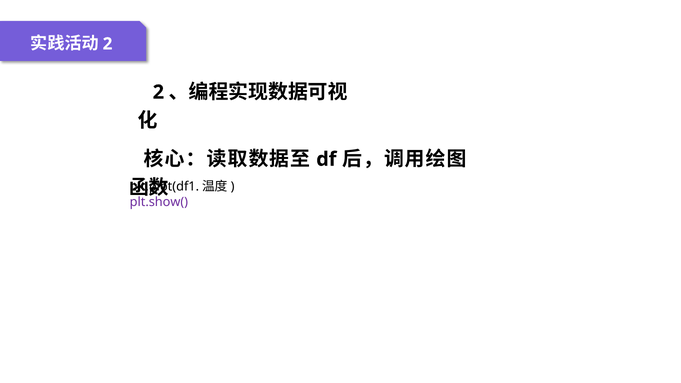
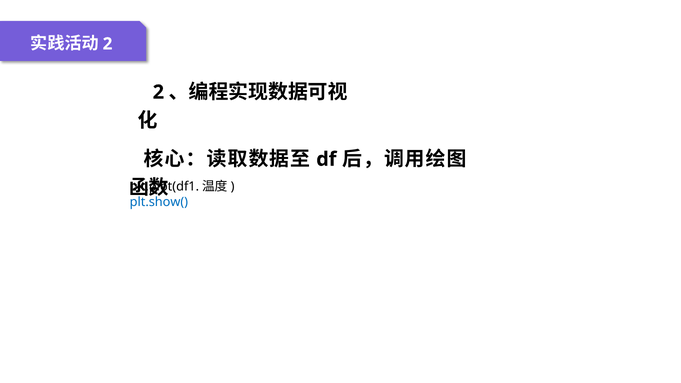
plt.show( colour: purple -> blue (159, 202)
